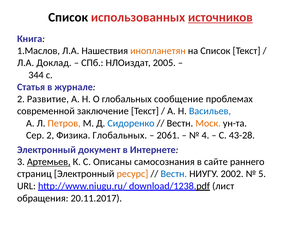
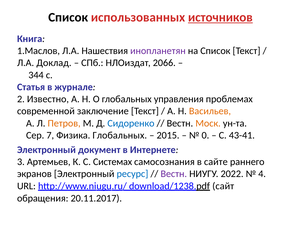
инопланетян colour: orange -> purple (158, 51)
2005: 2005 -> 2066 (164, 63)
Развитие: Развитие -> Известно (48, 99)
сообщение: сообщение -> управления (179, 99)
Васильев colour: blue -> orange (210, 111)
Сер 2: 2 -> 7 (50, 135)
2061: 2061 -> 2015 (168, 135)
4: 4 -> 0 (205, 135)
43-28: 43-28 -> 43-41 (242, 135)
Артемьев underline: present -> none (49, 162)
Описаны: Описаны -> Системах (113, 162)
страниц: страниц -> экранов (34, 174)
ресурс colour: orange -> blue (132, 174)
Вестн colour: blue -> purple (174, 174)
2002: 2002 -> 2022 (232, 174)
5: 5 -> 4 (262, 174)
лист: лист -> сайт (223, 186)
